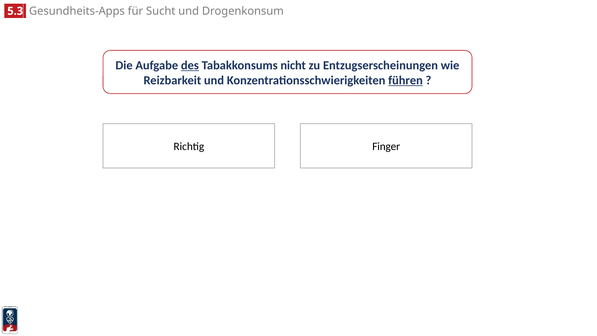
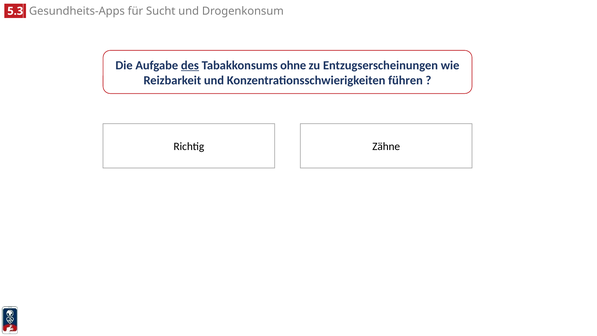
nicht: nicht -> ohne (293, 65)
führen underline: present -> none (405, 80)
Finger: Finger -> Zähne (386, 147)
